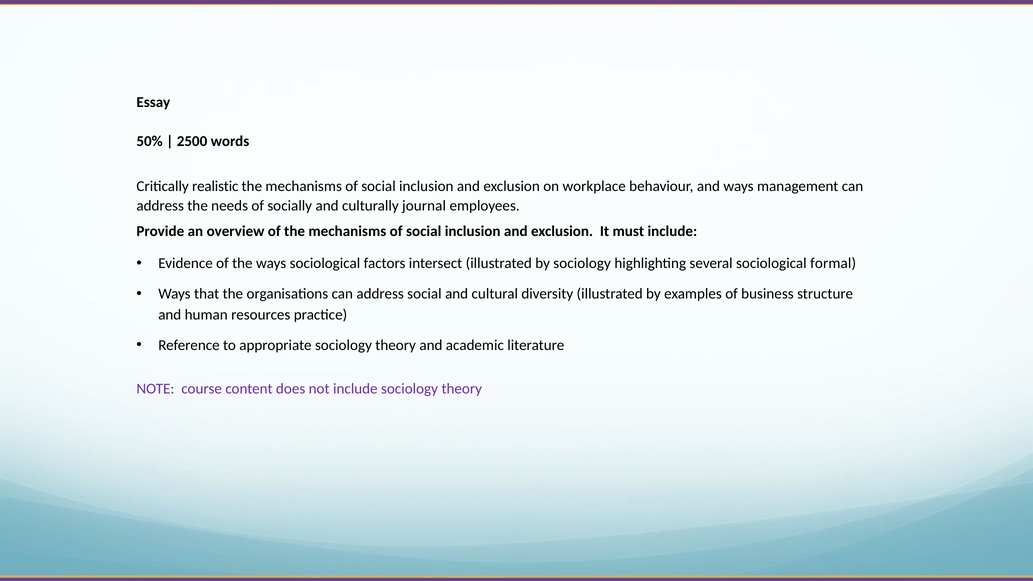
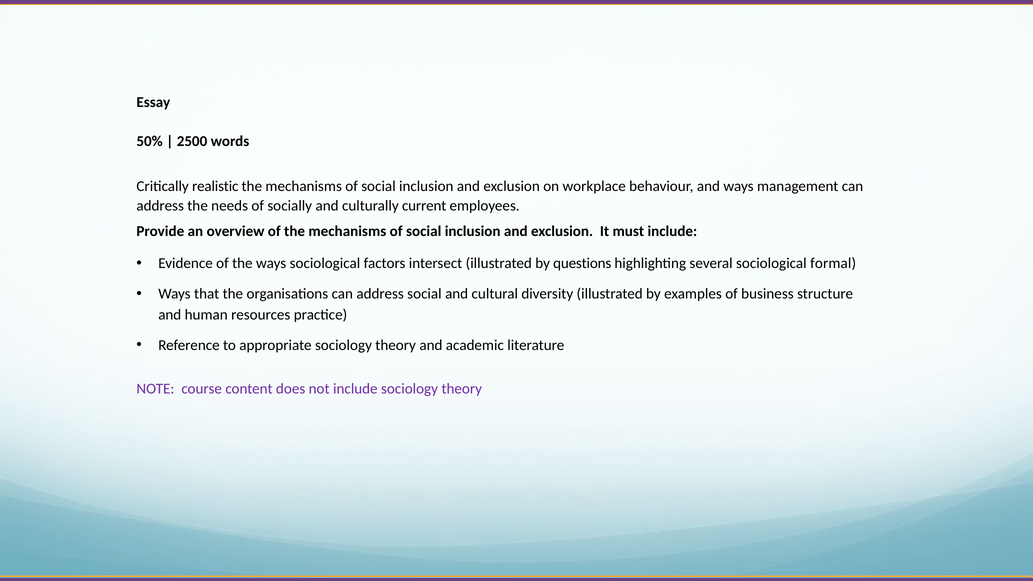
journal: journal -> current (424, 206)
by sociology: sociology -> questions (582, 263)
